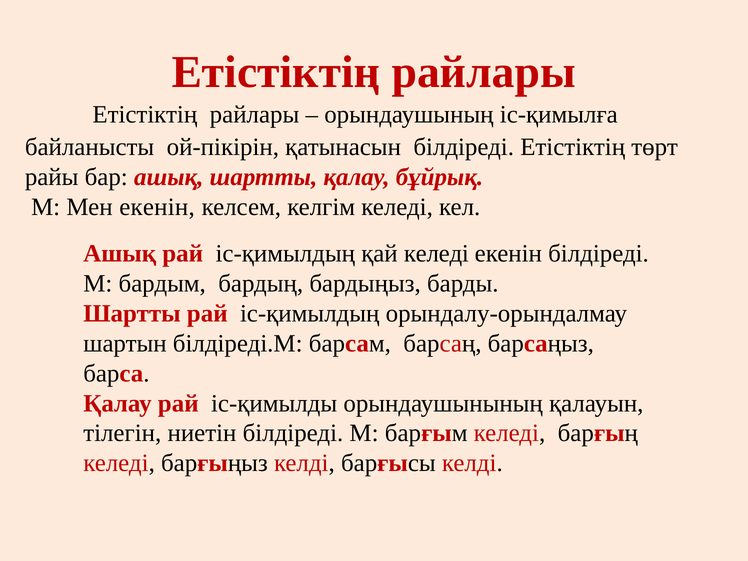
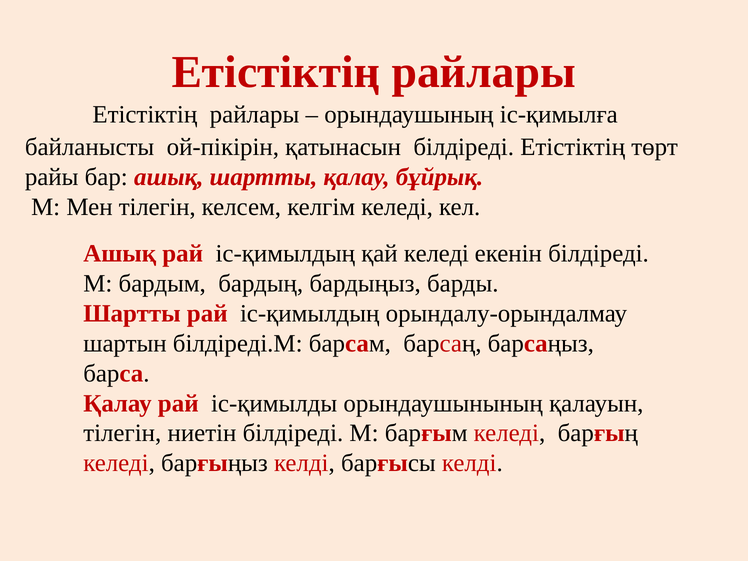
Мен екенін: екенін -> тілегін (157, 207)
